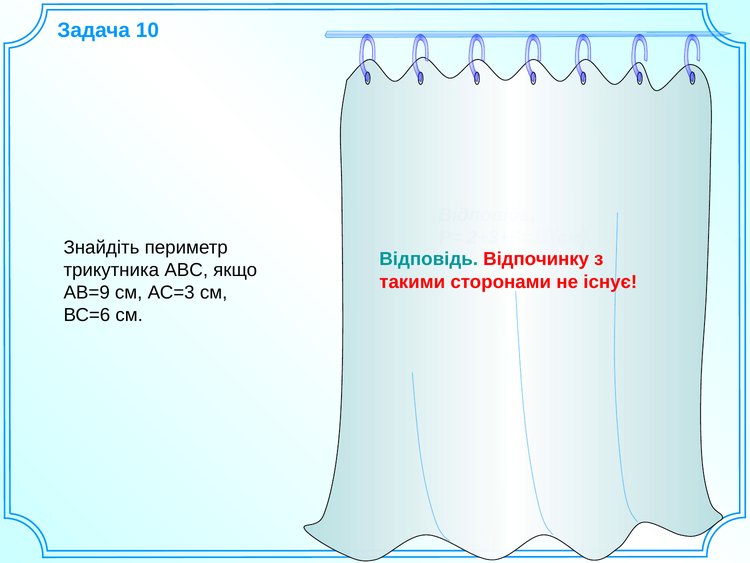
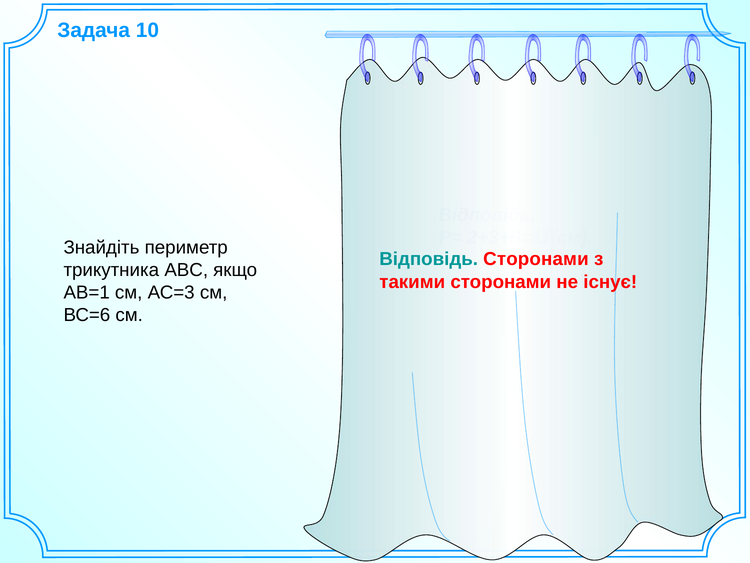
Відповідь Відпочинку: Відпочинку -> Сторонами (536, 259)
АВ=9: АВ=9 -> АВ=1 (87, 292)
